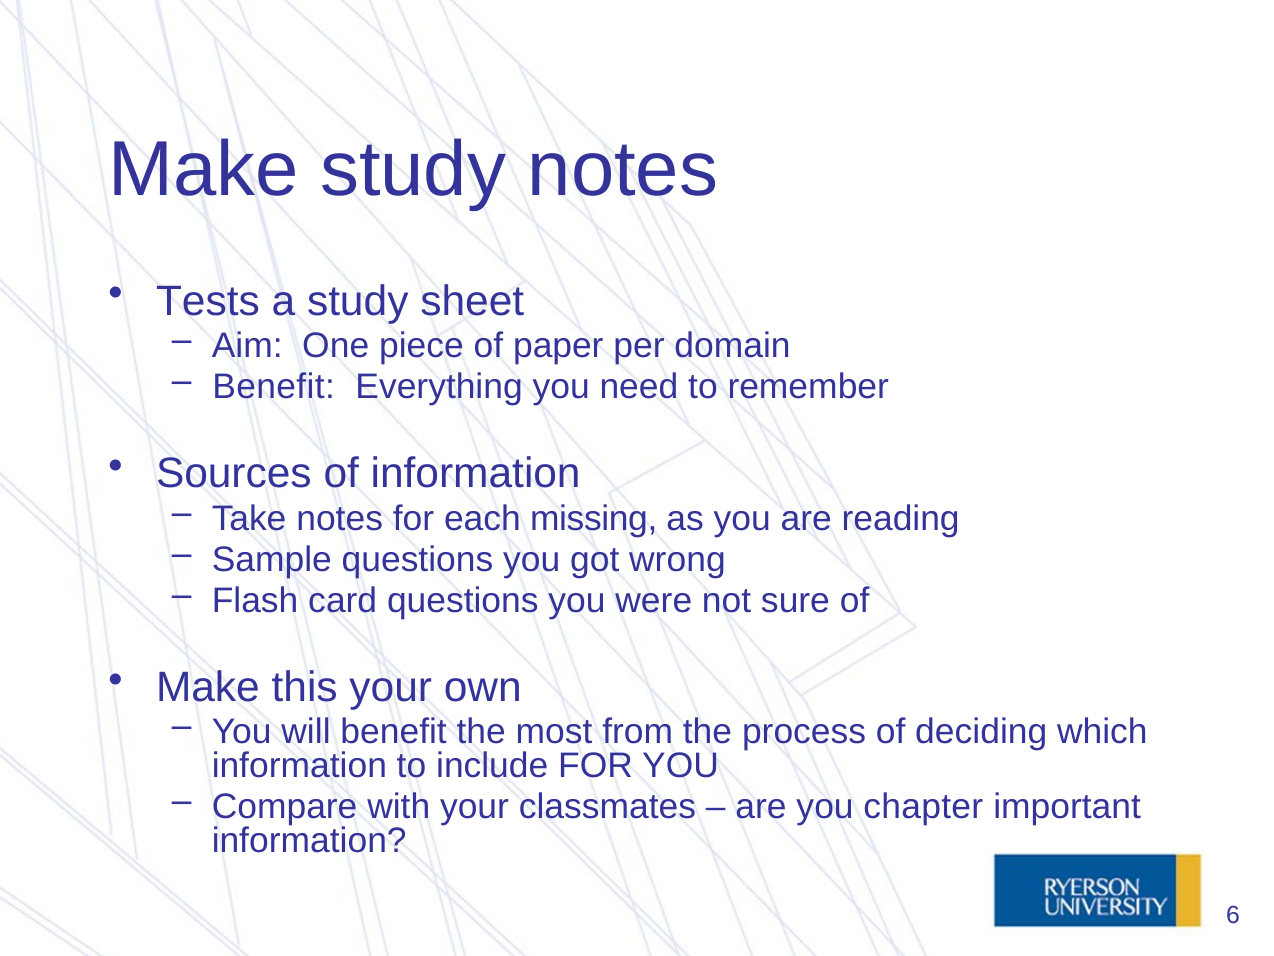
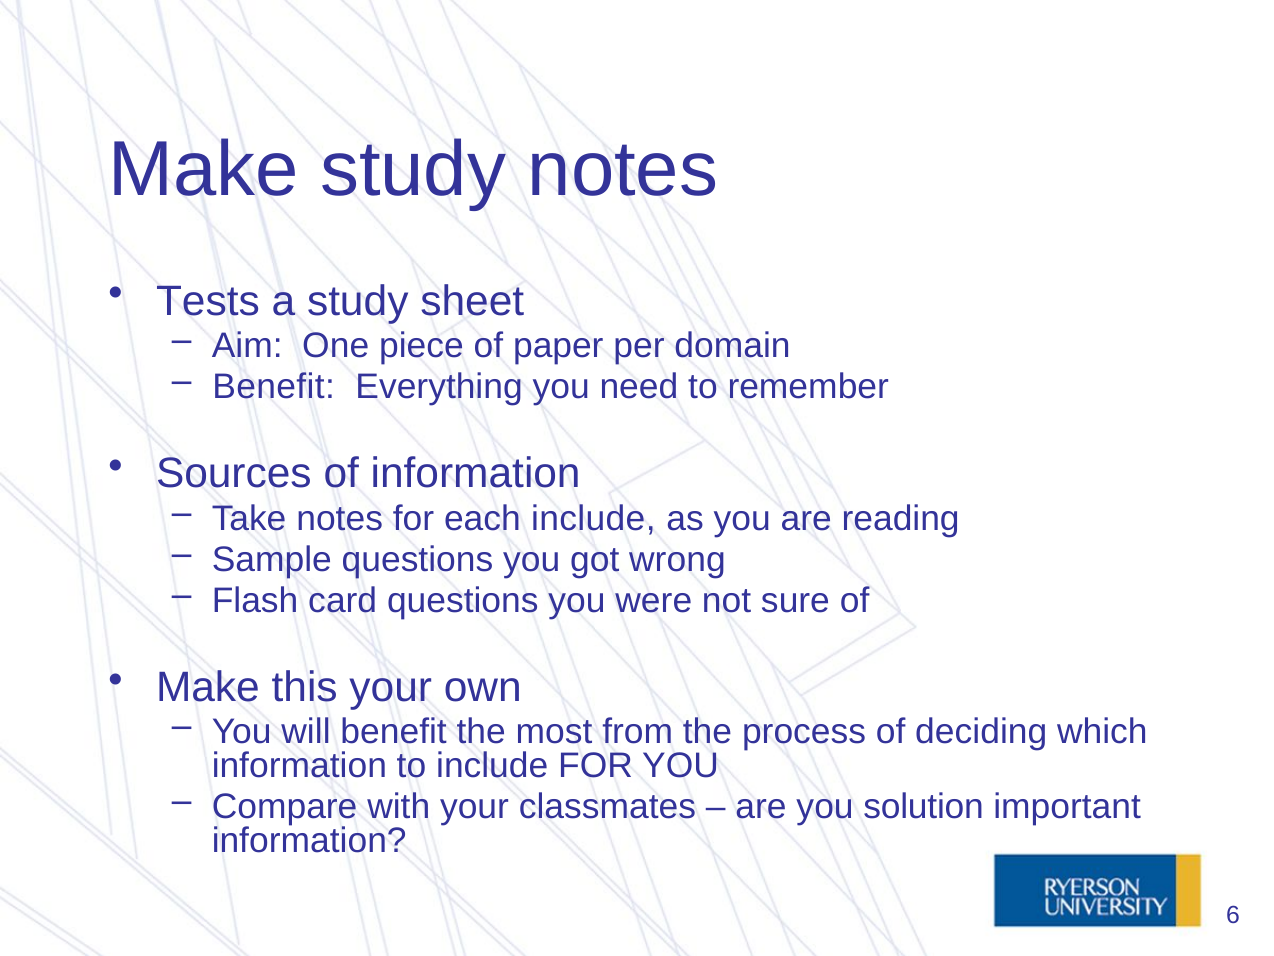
each missing: missing -> include (593, 518)
chapter: chapter -> solution (924, 807)
